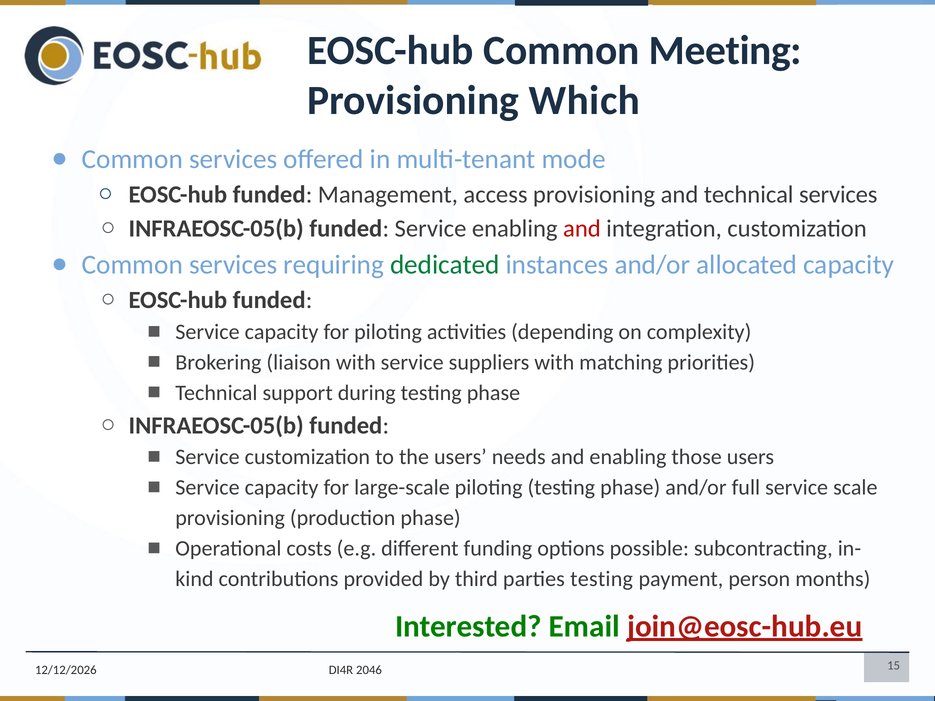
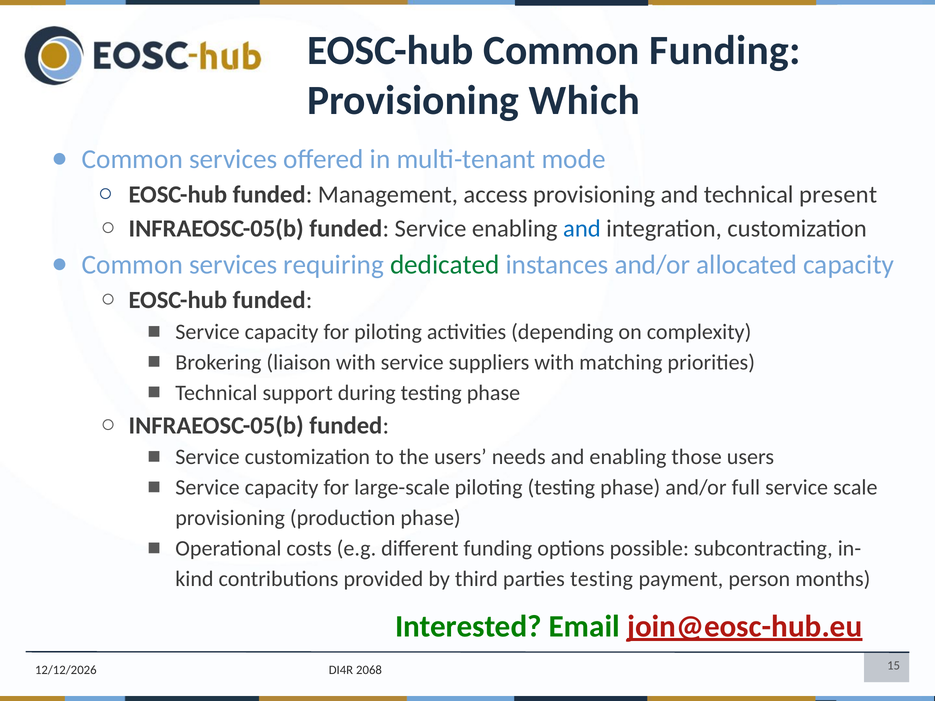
Common Meeting: Meeting -> Funding (725, 51)
technical services: services -> present (838, 195)
and colour: red -> blue (582, 229)
2046: 2046 -> 2068 (369, 670)
